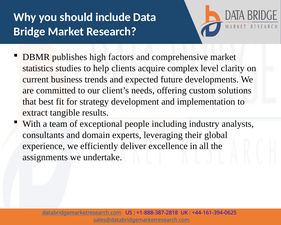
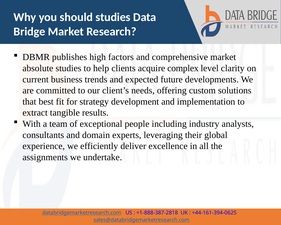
should include: include -> studies (113, 17)
statistics: statistics -> absolute (38, 68)
